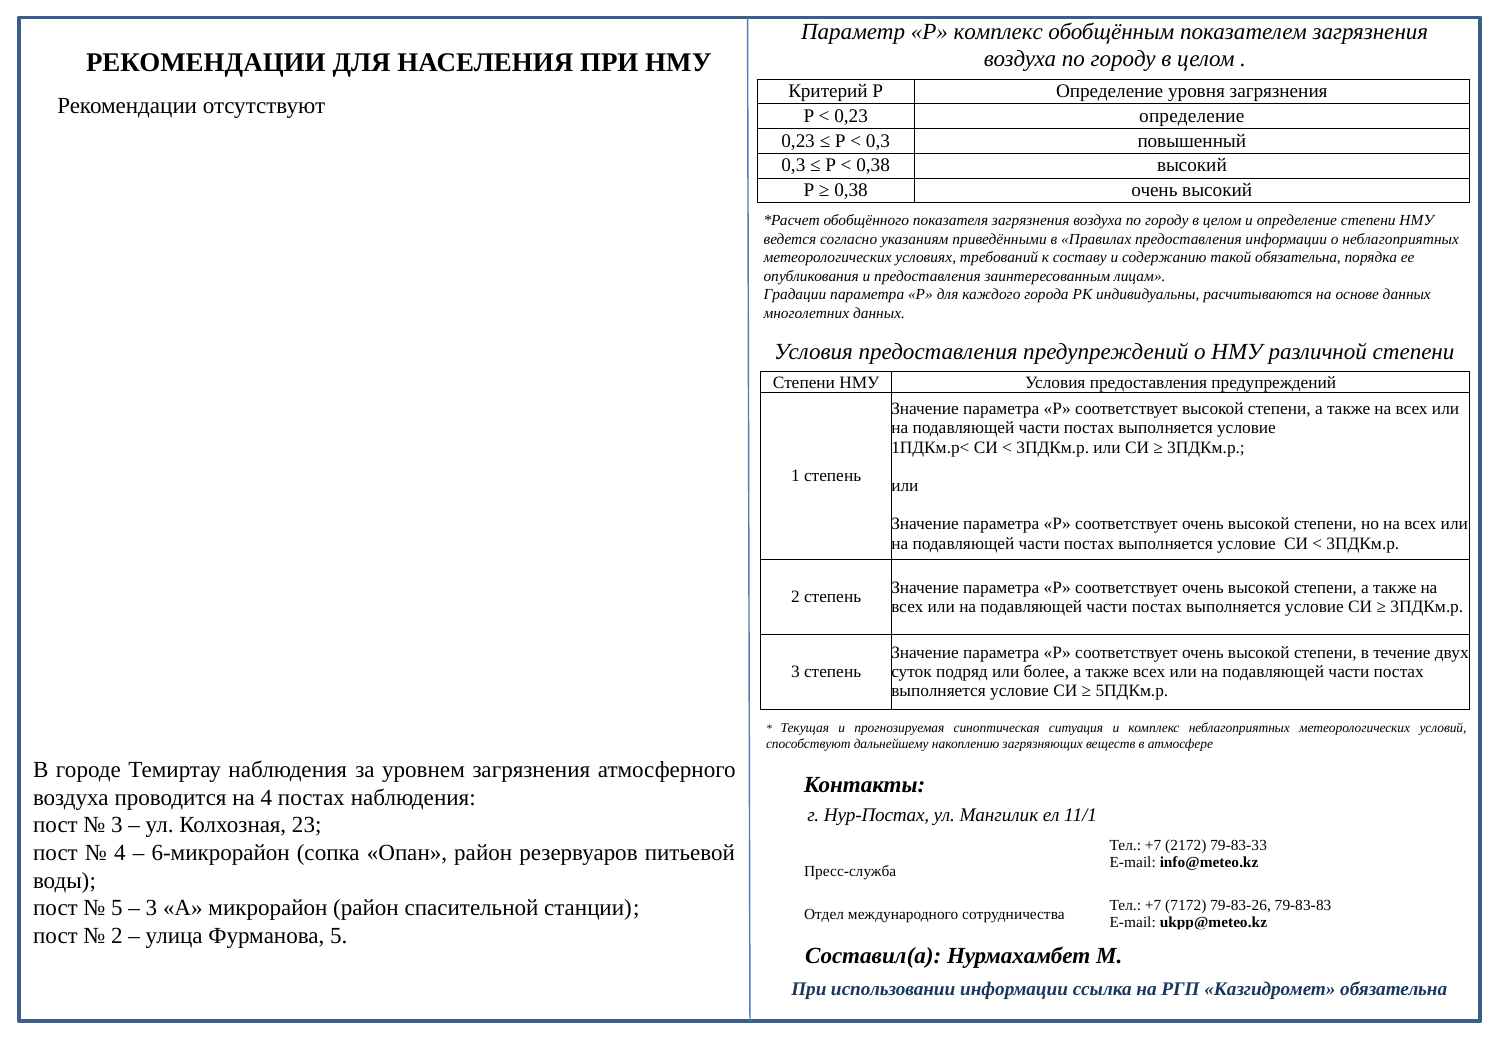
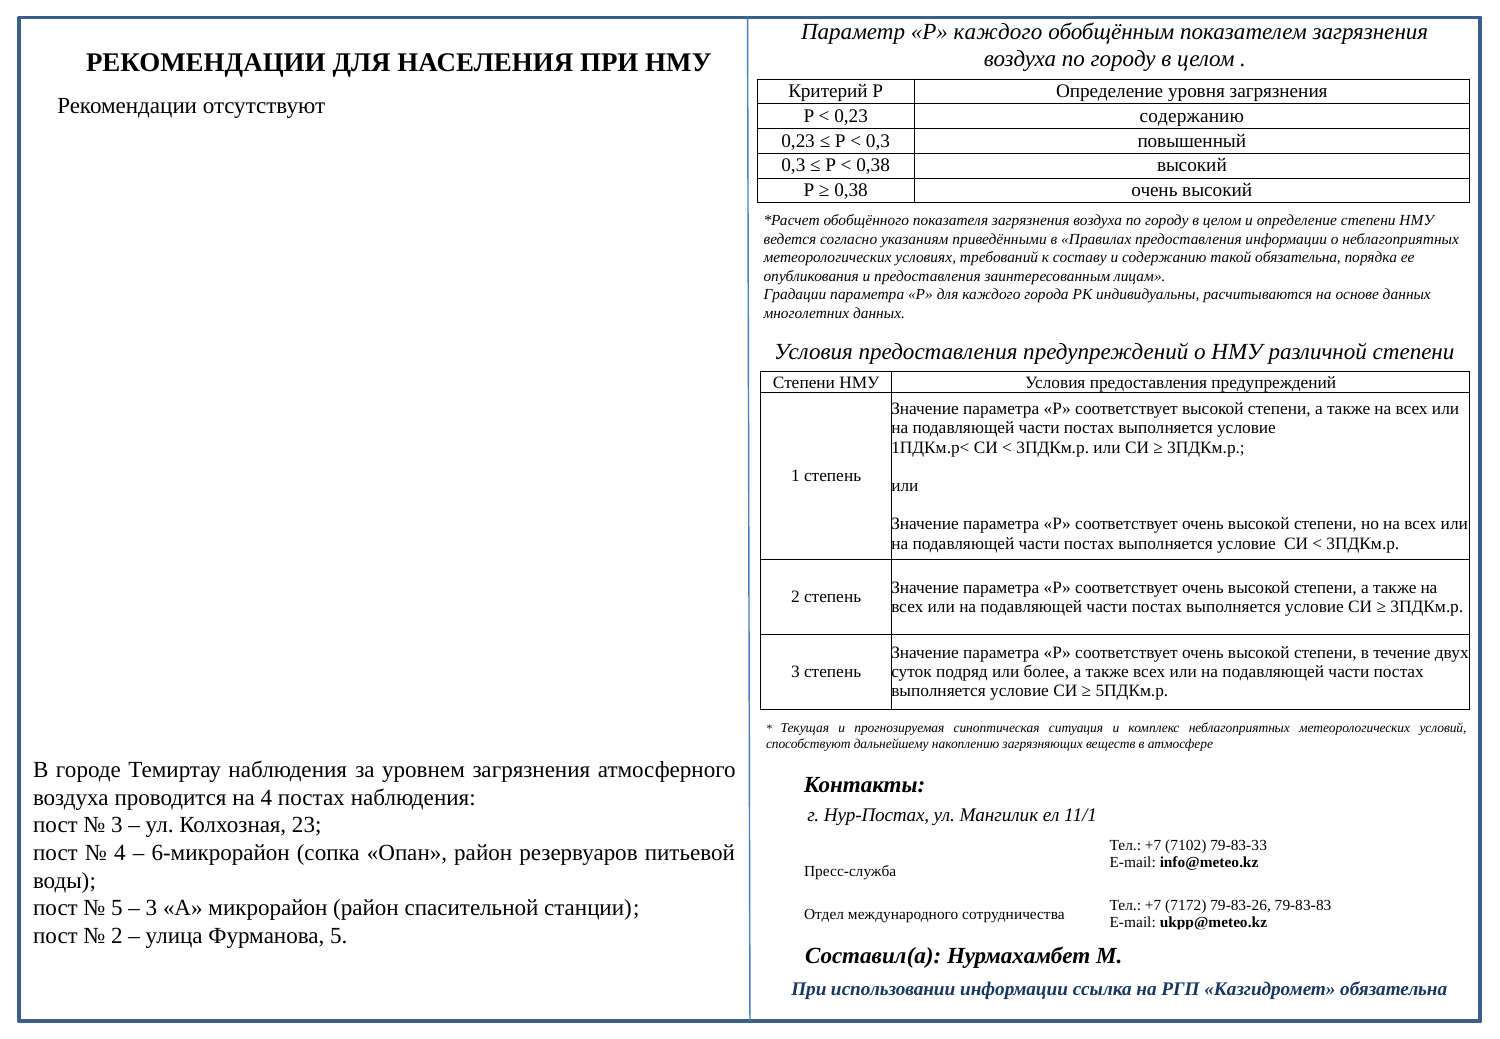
Р комплекс: комплекс -> каждого (998, 31)
0,23 определение: определение -> содержанию (1192, 116)
2172: 2172 -> 7102 (1186, 845)
